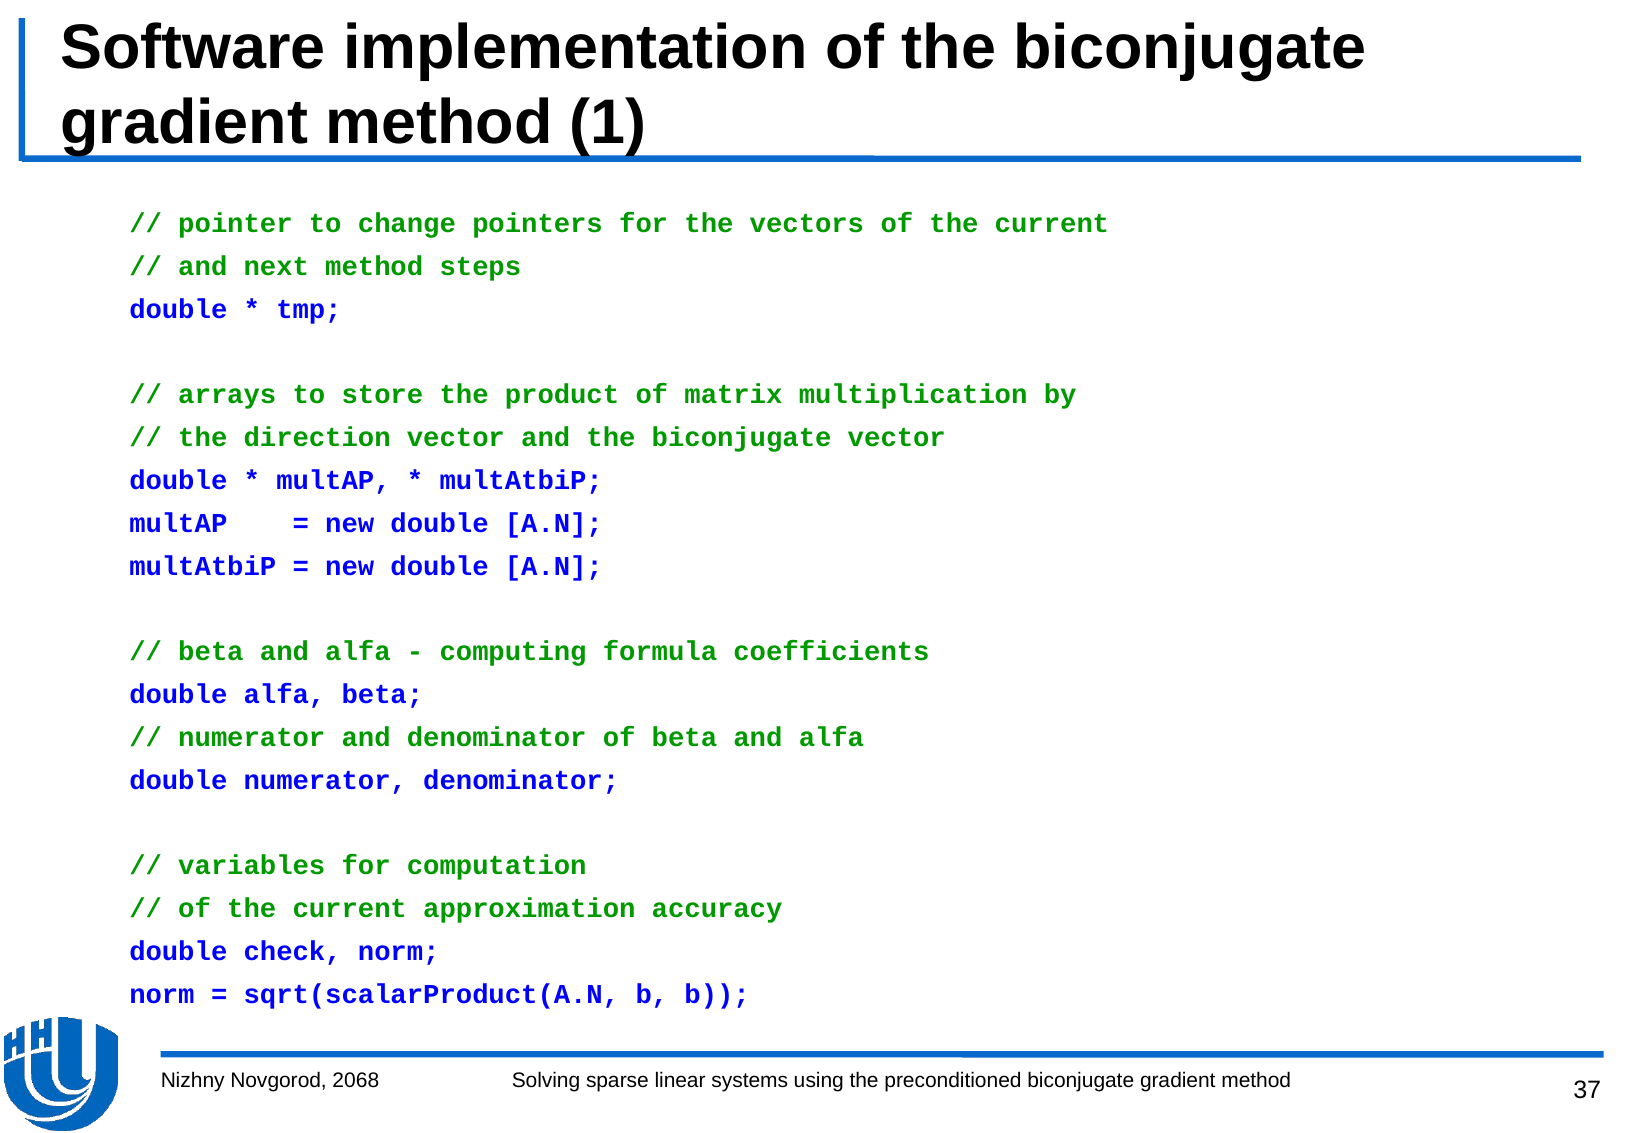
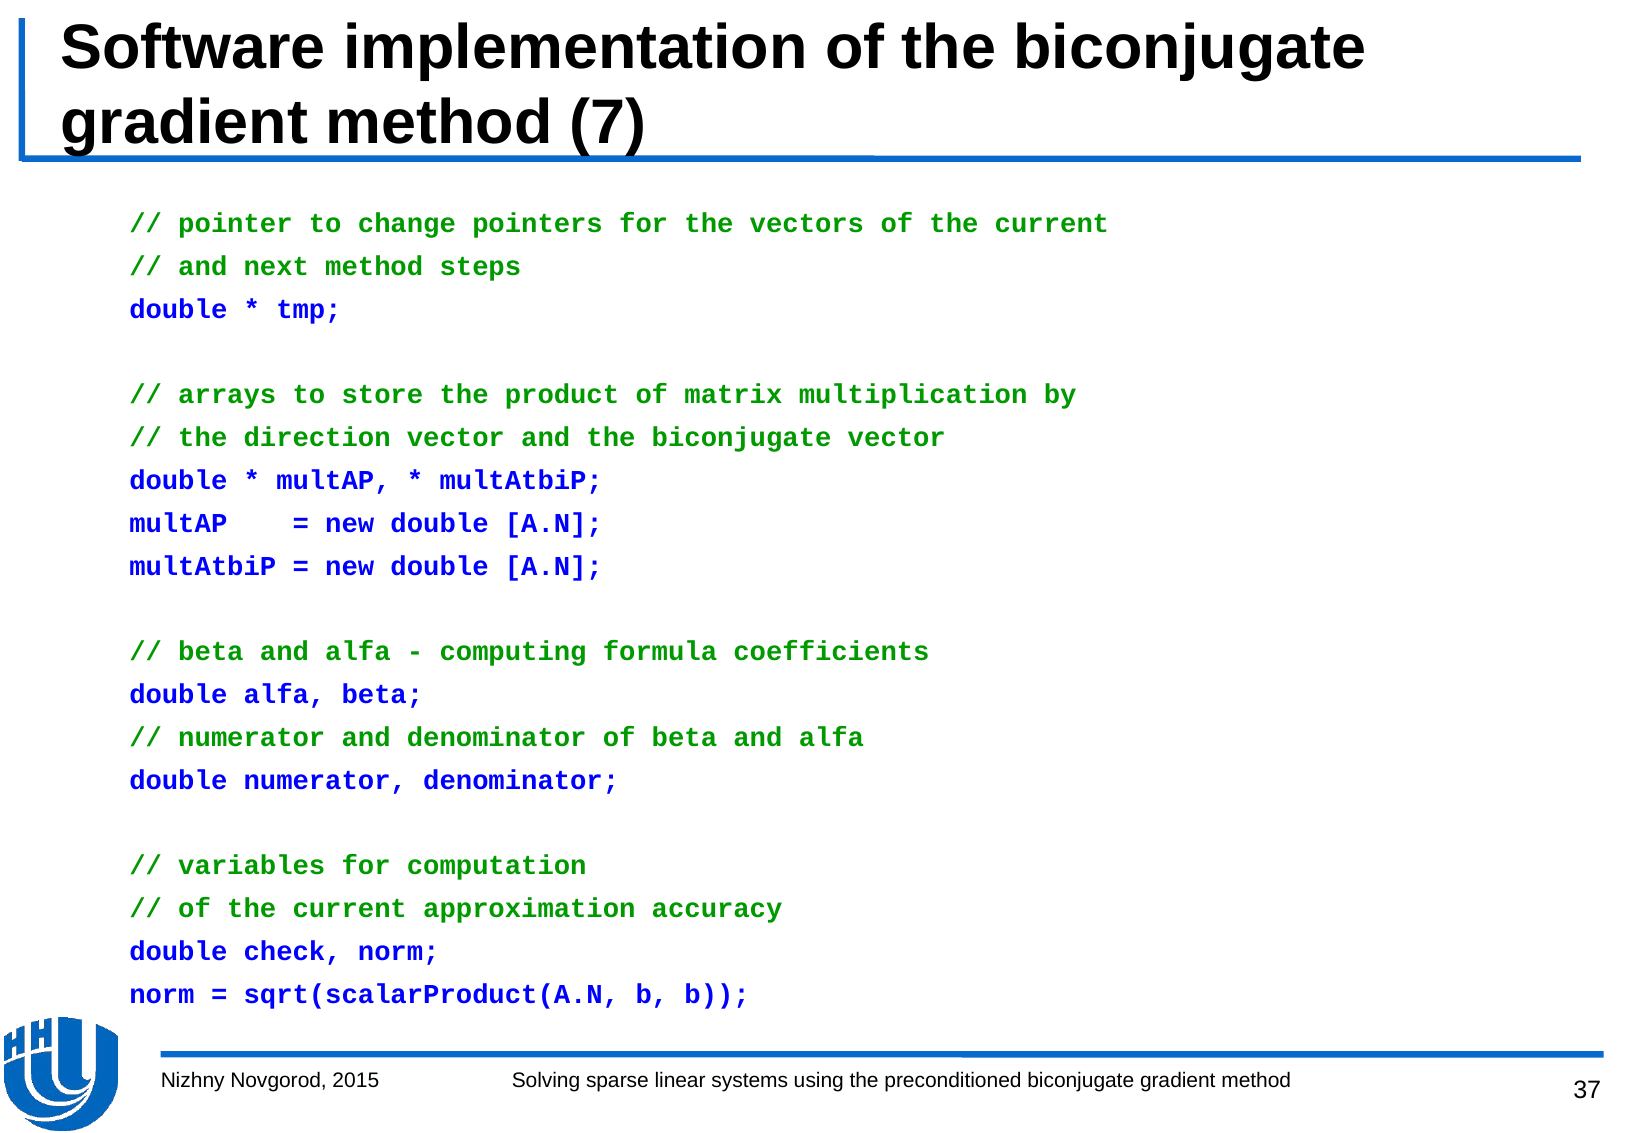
1: 1 -> 7 (608, 123)
2068: 2068 -> 2015 (356, 1080)
